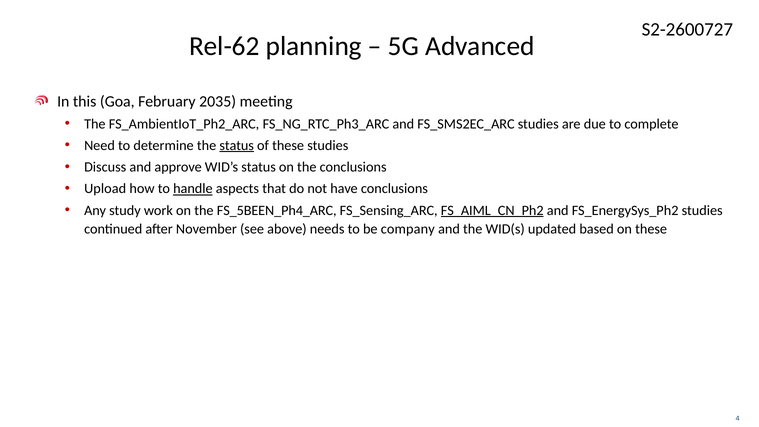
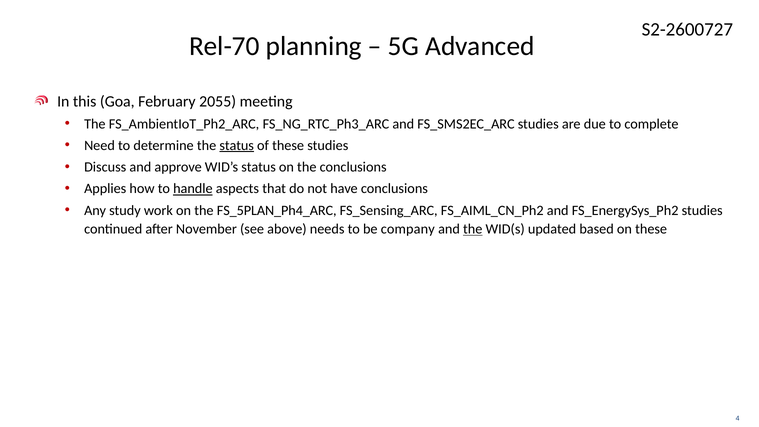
Rel-62: Rel-62 -> Rel-70 (224, 46)
2035: 2035 -> 2055 (218, 101)
Upload: Upload -> Applies (105, 189)
FS_5BEEN_Ph4_ARC: FS_5BEEN_Ph4_ARC -> FS_5PLAN_Ph4_ARC (277, 210)
FS_AIML_CN_Ph2 underline: present -> none (492, 210)
the underline: none -> present (473, 229)
